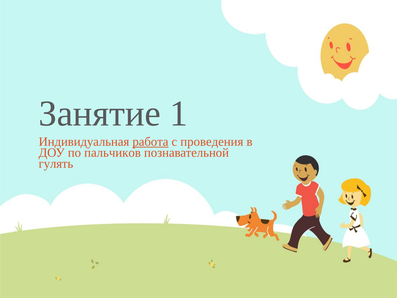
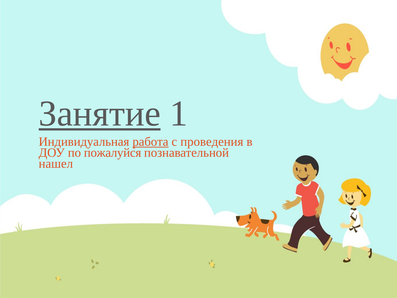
Занятие underline: none -> present (100, 114)
пальчиков: пальчиков -> пожалуйся (113, 152)
гулять: гулять -> нашел (56, 163)
